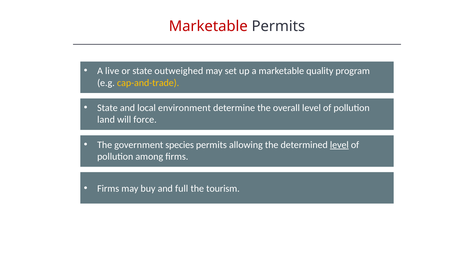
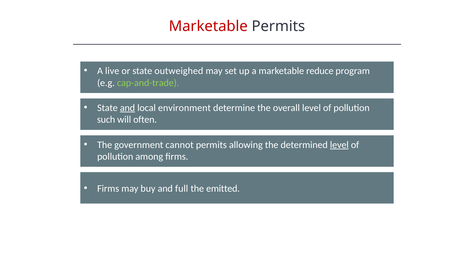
quality: quality -> reduce (320, 71)
cap-and-trade colour: yellow -> light green (148, 83)
and underline: none -> present (127, 108)
land: land -> such (106, 120)
force: force -> often (145, 120)
species: species -> cannot (180, 145)
tourism: tourism -> emitted (223, 188)
